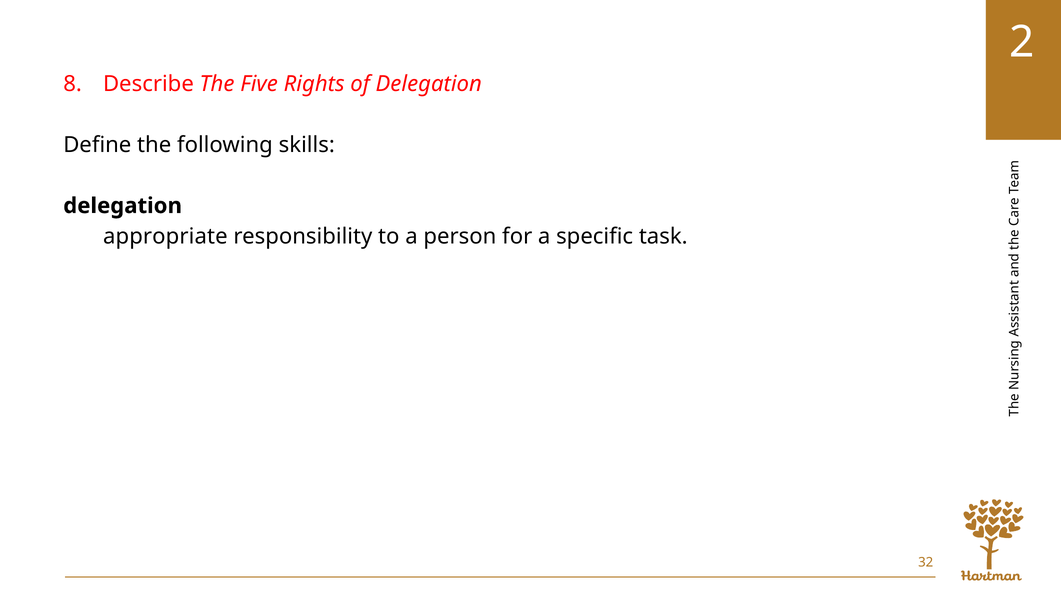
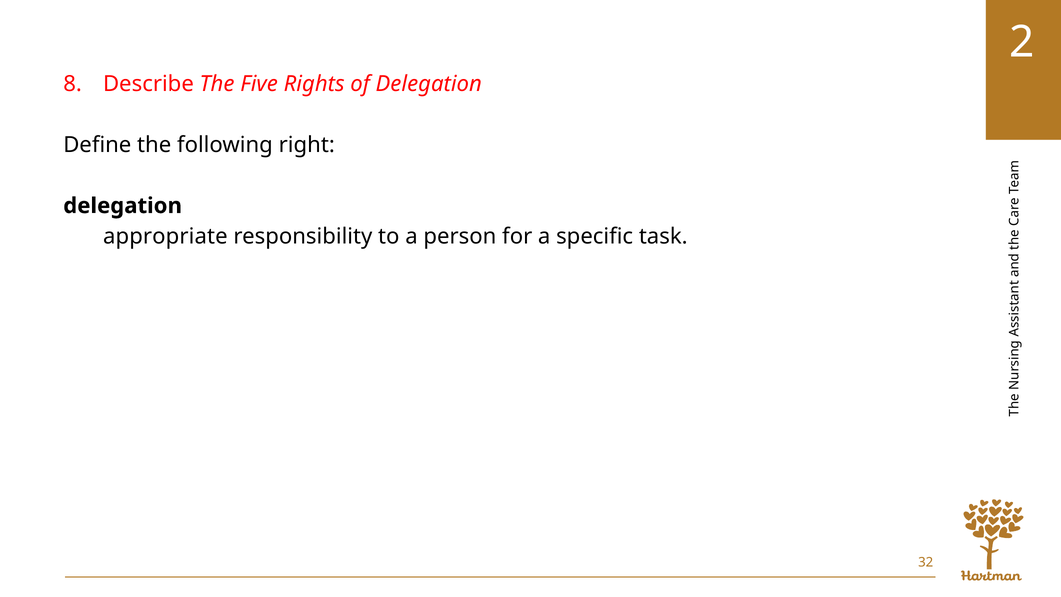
skills: skills -> right (307, 145)
